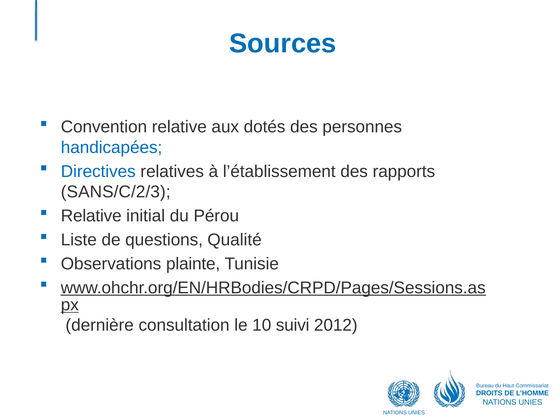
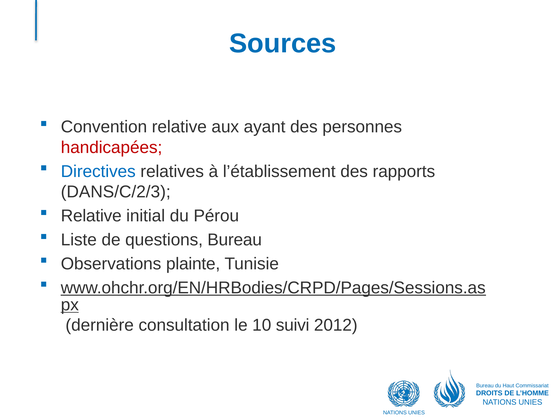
dotés: dotés -> ayant (265, 127)
handicapées colour: blue -> red (112, 147)
SANS/C/2/3: SANS/C/2/3 -> DANS/C/2/3 (116, 192)
questions Qualité: Qualité -> Bureau (235, 240)
